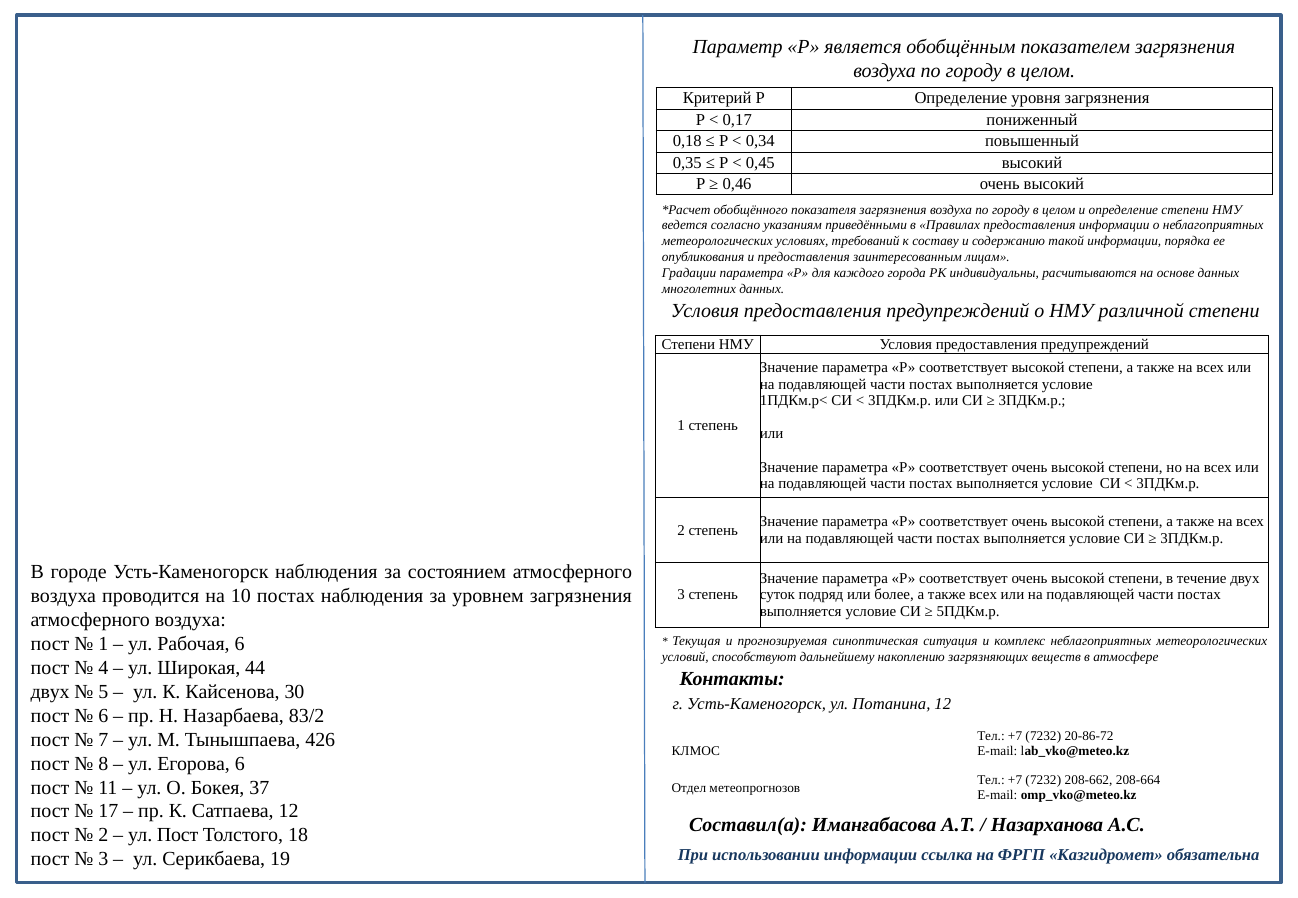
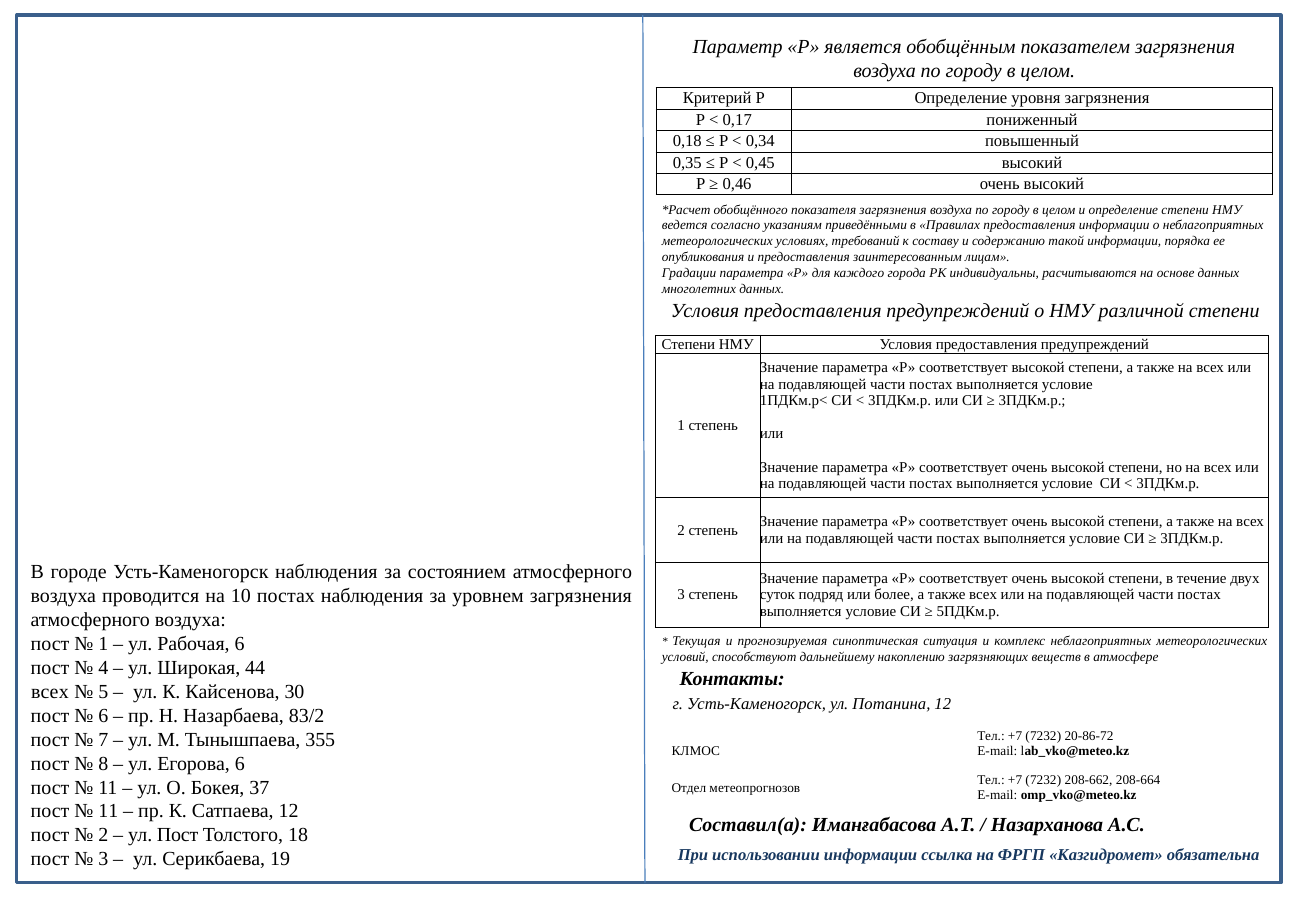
двух: двух -> всех (50, 692)
426: 426 -> 355 (320, 740)
17: 17 -> 11 (108, 812)
